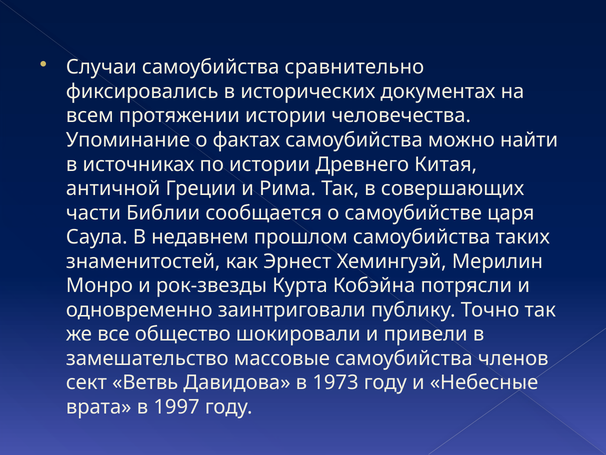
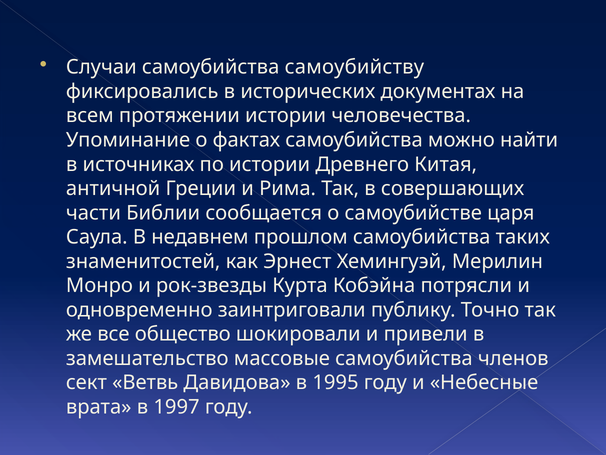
сравнительно: сравнительно -> самоубийству (354, 67)
1973: 1973 -> 1995 (335, 382)
